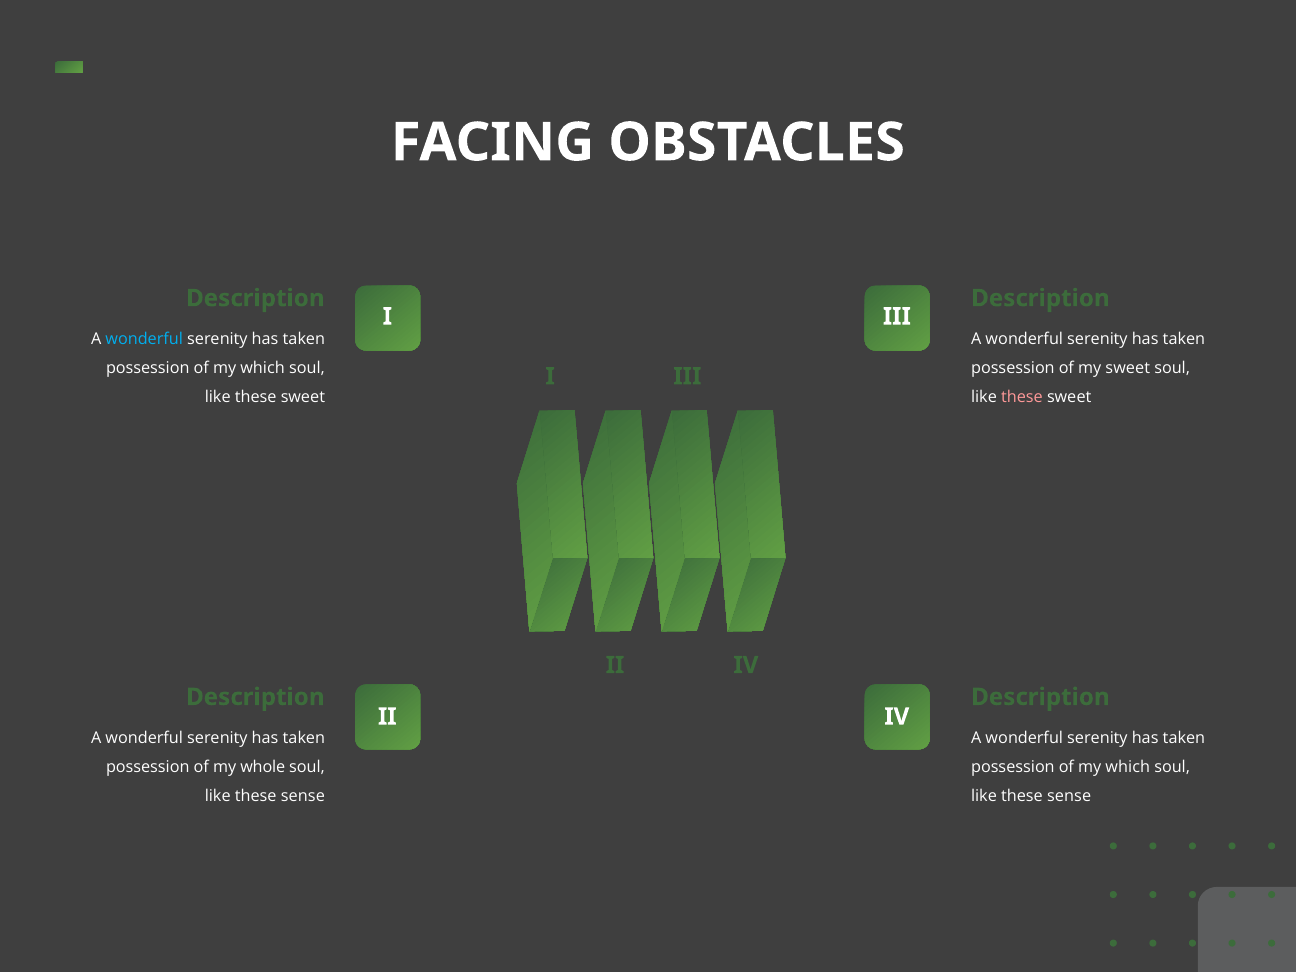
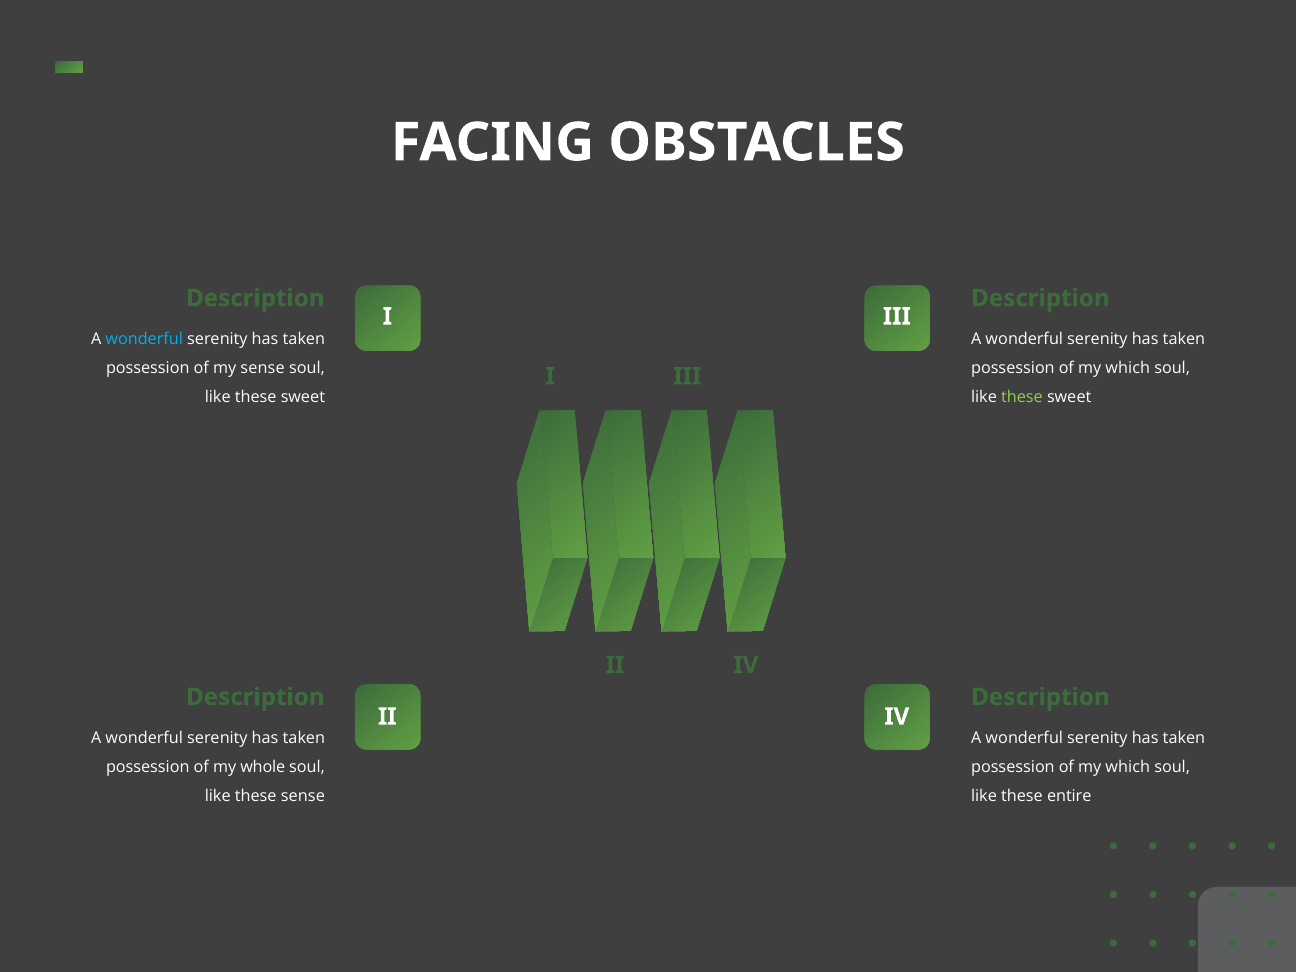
which: which -> sense (263, 368)
sweet: sweet -> which (1128, 368)
these colour: pink -> light green (1022, 397)
sense: sense -> entire (1069, 796)
